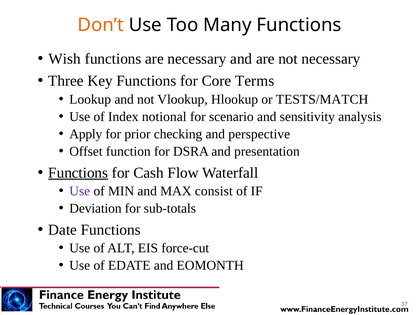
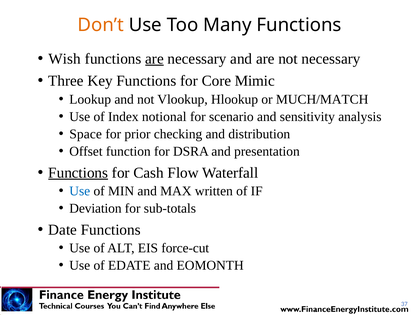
are underline: none -> present (154, 59)
Terms: Terms -> Mimic (255, 81)
TESTS/MATCH: TESTS/MATCH -> MUCH/MATCH (322, 99)
Apply: Apply -> Space (86, 134)
perspective: perspective -> distribution (259, 134)
Use colour: purple -> blue (80, 191)
consist: consist -> written (214, 191)
